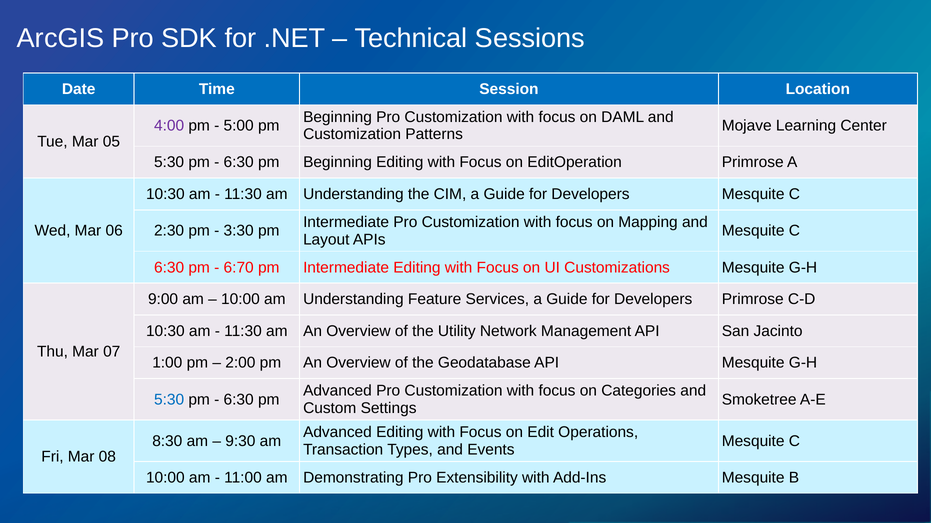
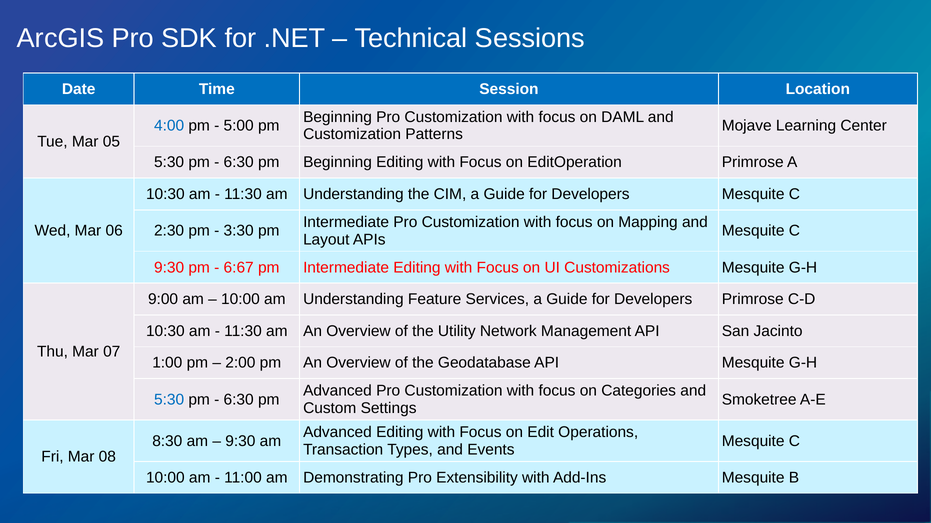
4:00 colour: purple -> blue (169, 126)
6:30: 6:30 -> 9:30 (169, 268)
6:70: 6:70 -> 6:67 (239, 268)
